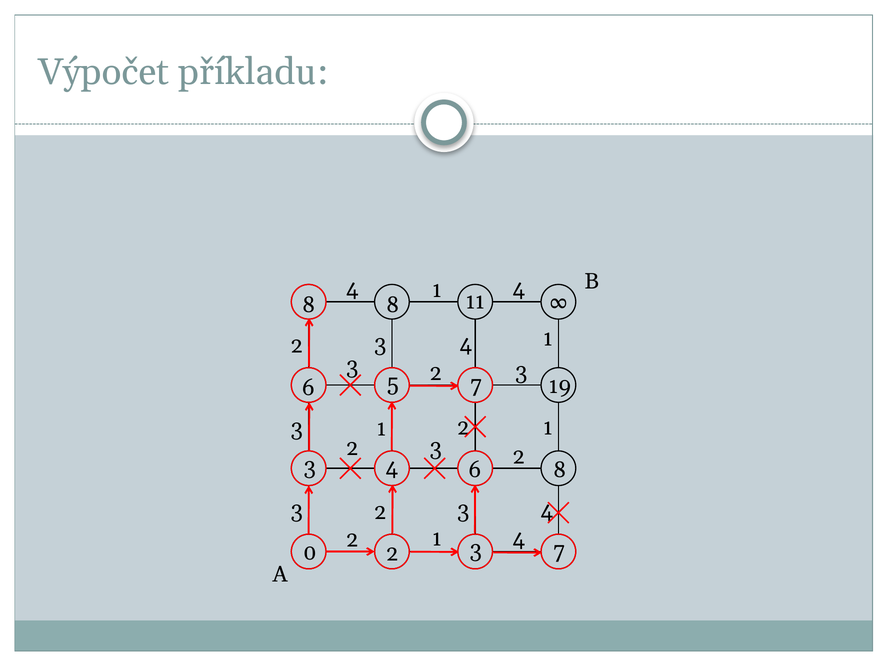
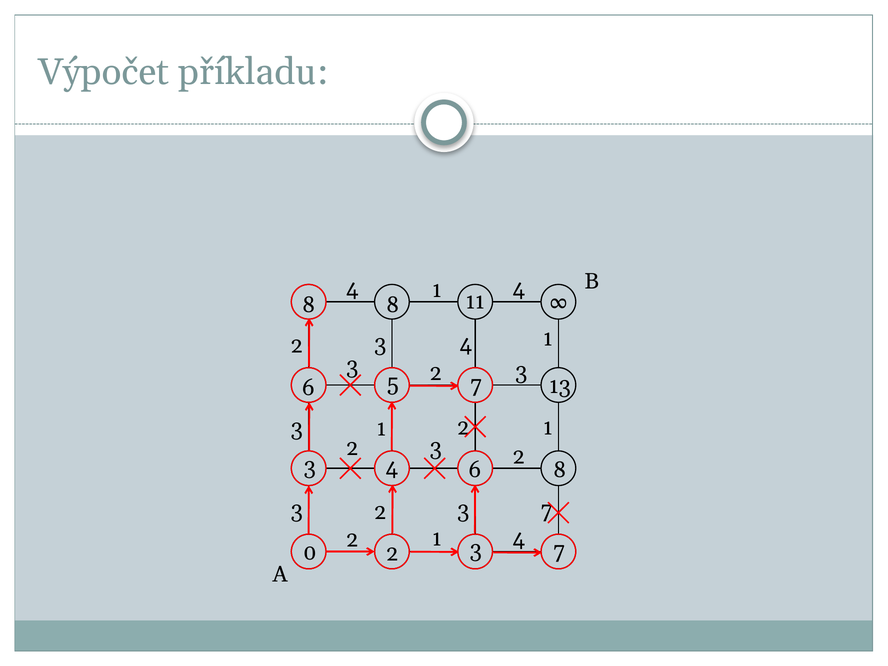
19: 19 -> 13 (560, 386)
4: 4 -> 7 (547, 511)
